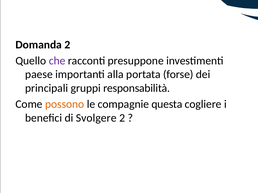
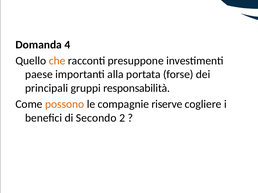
Domanda 2: 2 -> 4 (67, 45)
che colour: purple -> orange (57, 61)
questa: questa -> riserve (167, 104)
Svolgere: Svolgere -> Secondo (96, 118)
